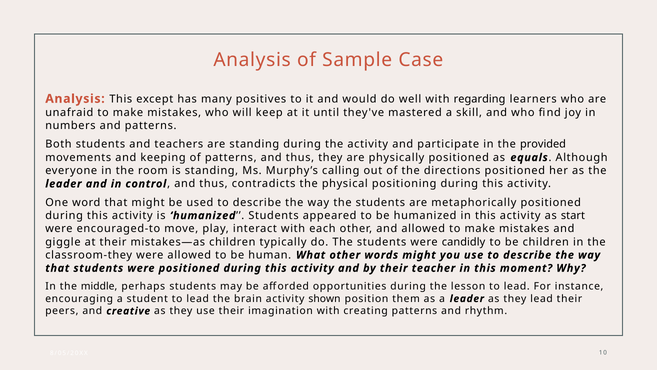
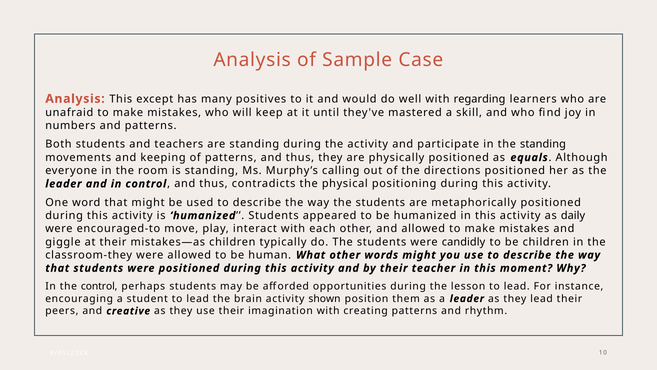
the provided: provided -> standing (543, 144)
start: start -> daily (573, 215)
the middle: middle -> control (99, 286)
